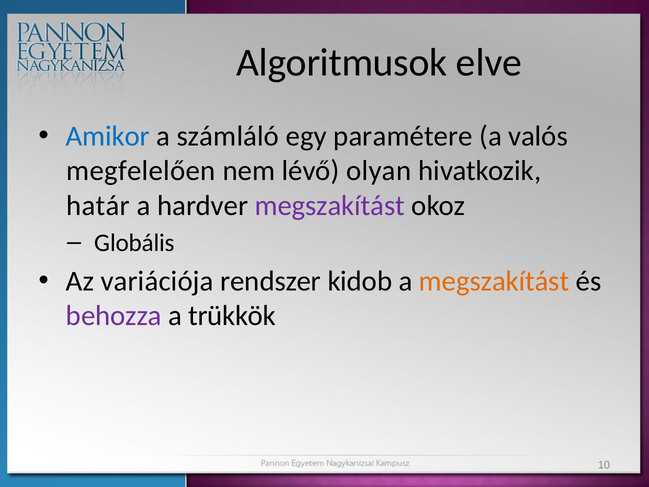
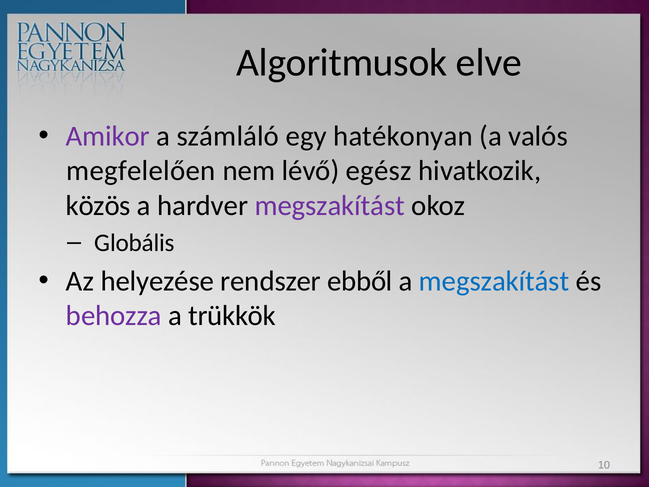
Amikor colour: blue -> purple (108, 136)
paramétere: paramétere -> hatékonyan (403, 136)
olyan: olyan -> egész (379, 171)
határ: határ -> közös (98, 205)
variációja: variációja -> helyezése (157, 281)
kidob: kidob -> ebből (360, 281)
megszakítást colour: orange -> blue (494, 281)
